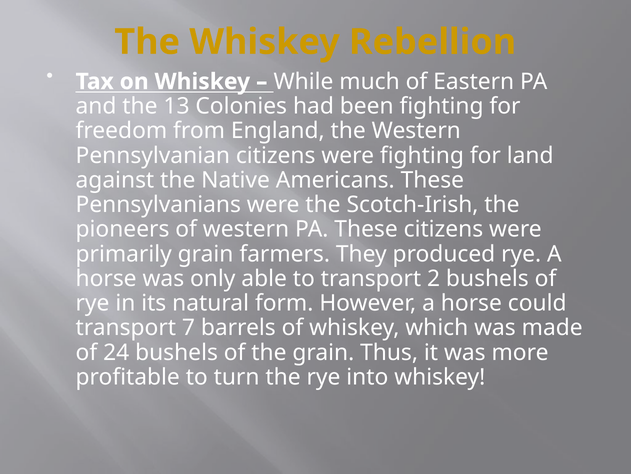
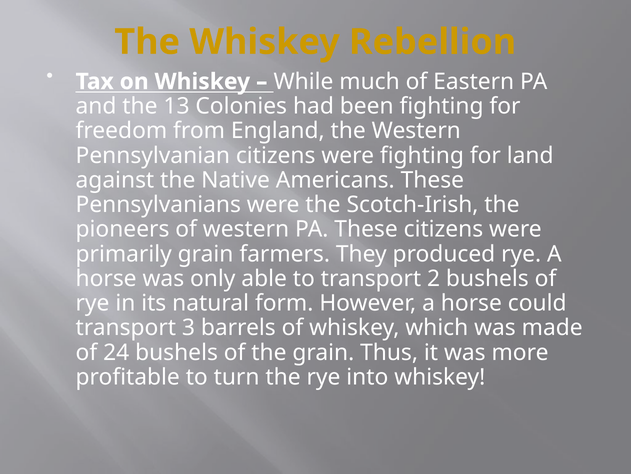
7: 7 -> 3 (188, 327)
